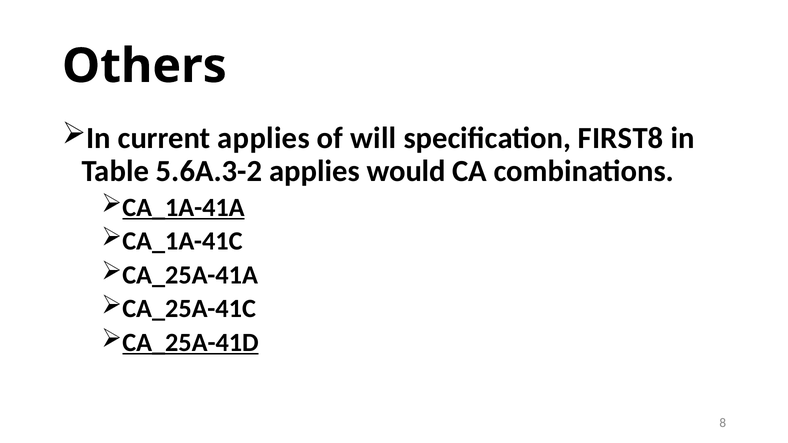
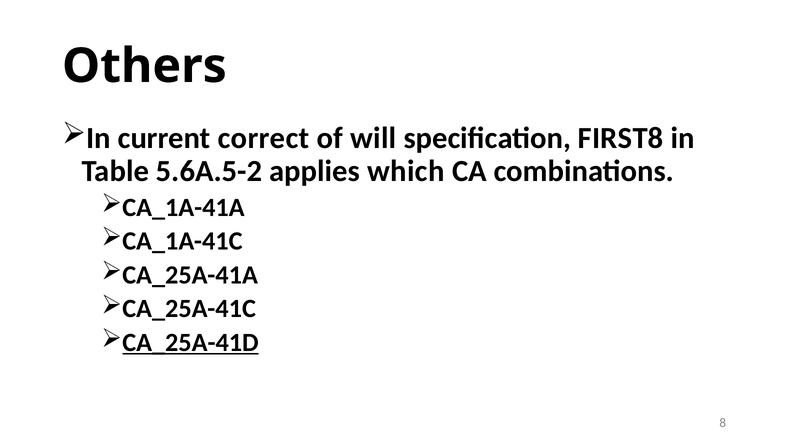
current applies: applies -> correct (264, 138)
5.6A.3-2: 5.6A.3-2 -> 5.6A.5-2 (209, 171)
would: would -> which (406, 171)
CA_1A-41A underline: present -> none (183, 208)
